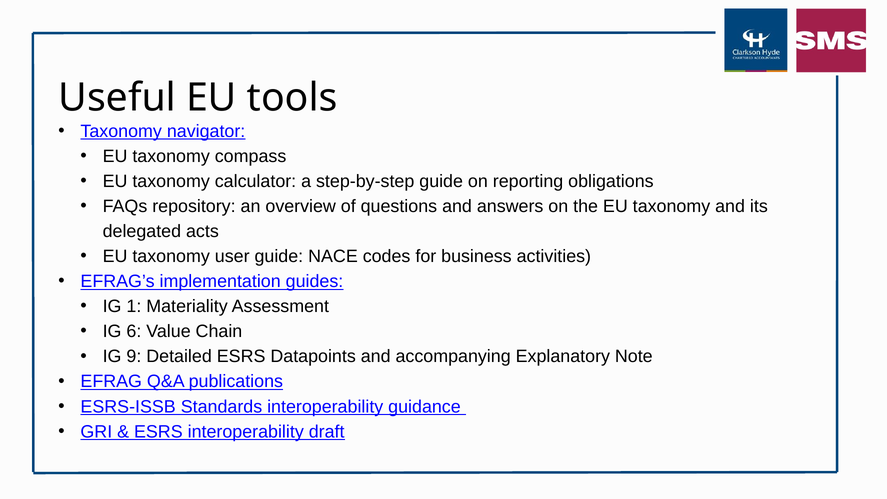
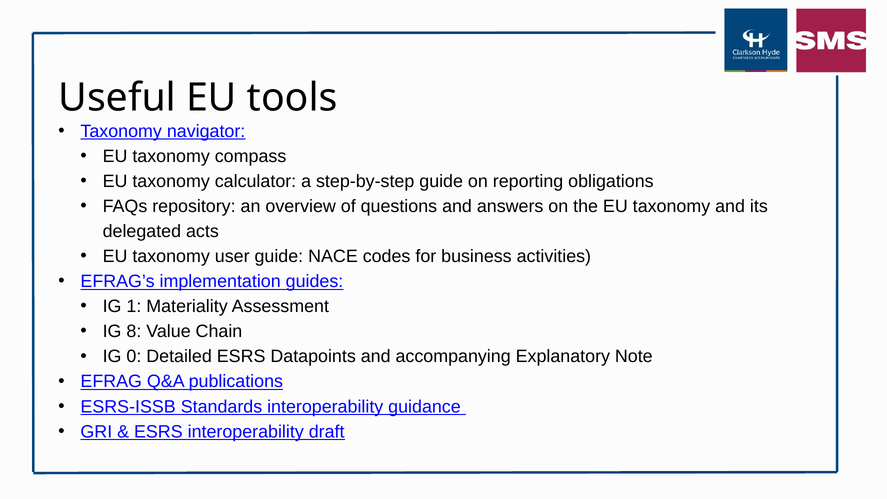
6: 6 -> 8 (134, 332)
9: 9 -> 0 (134, 357)
